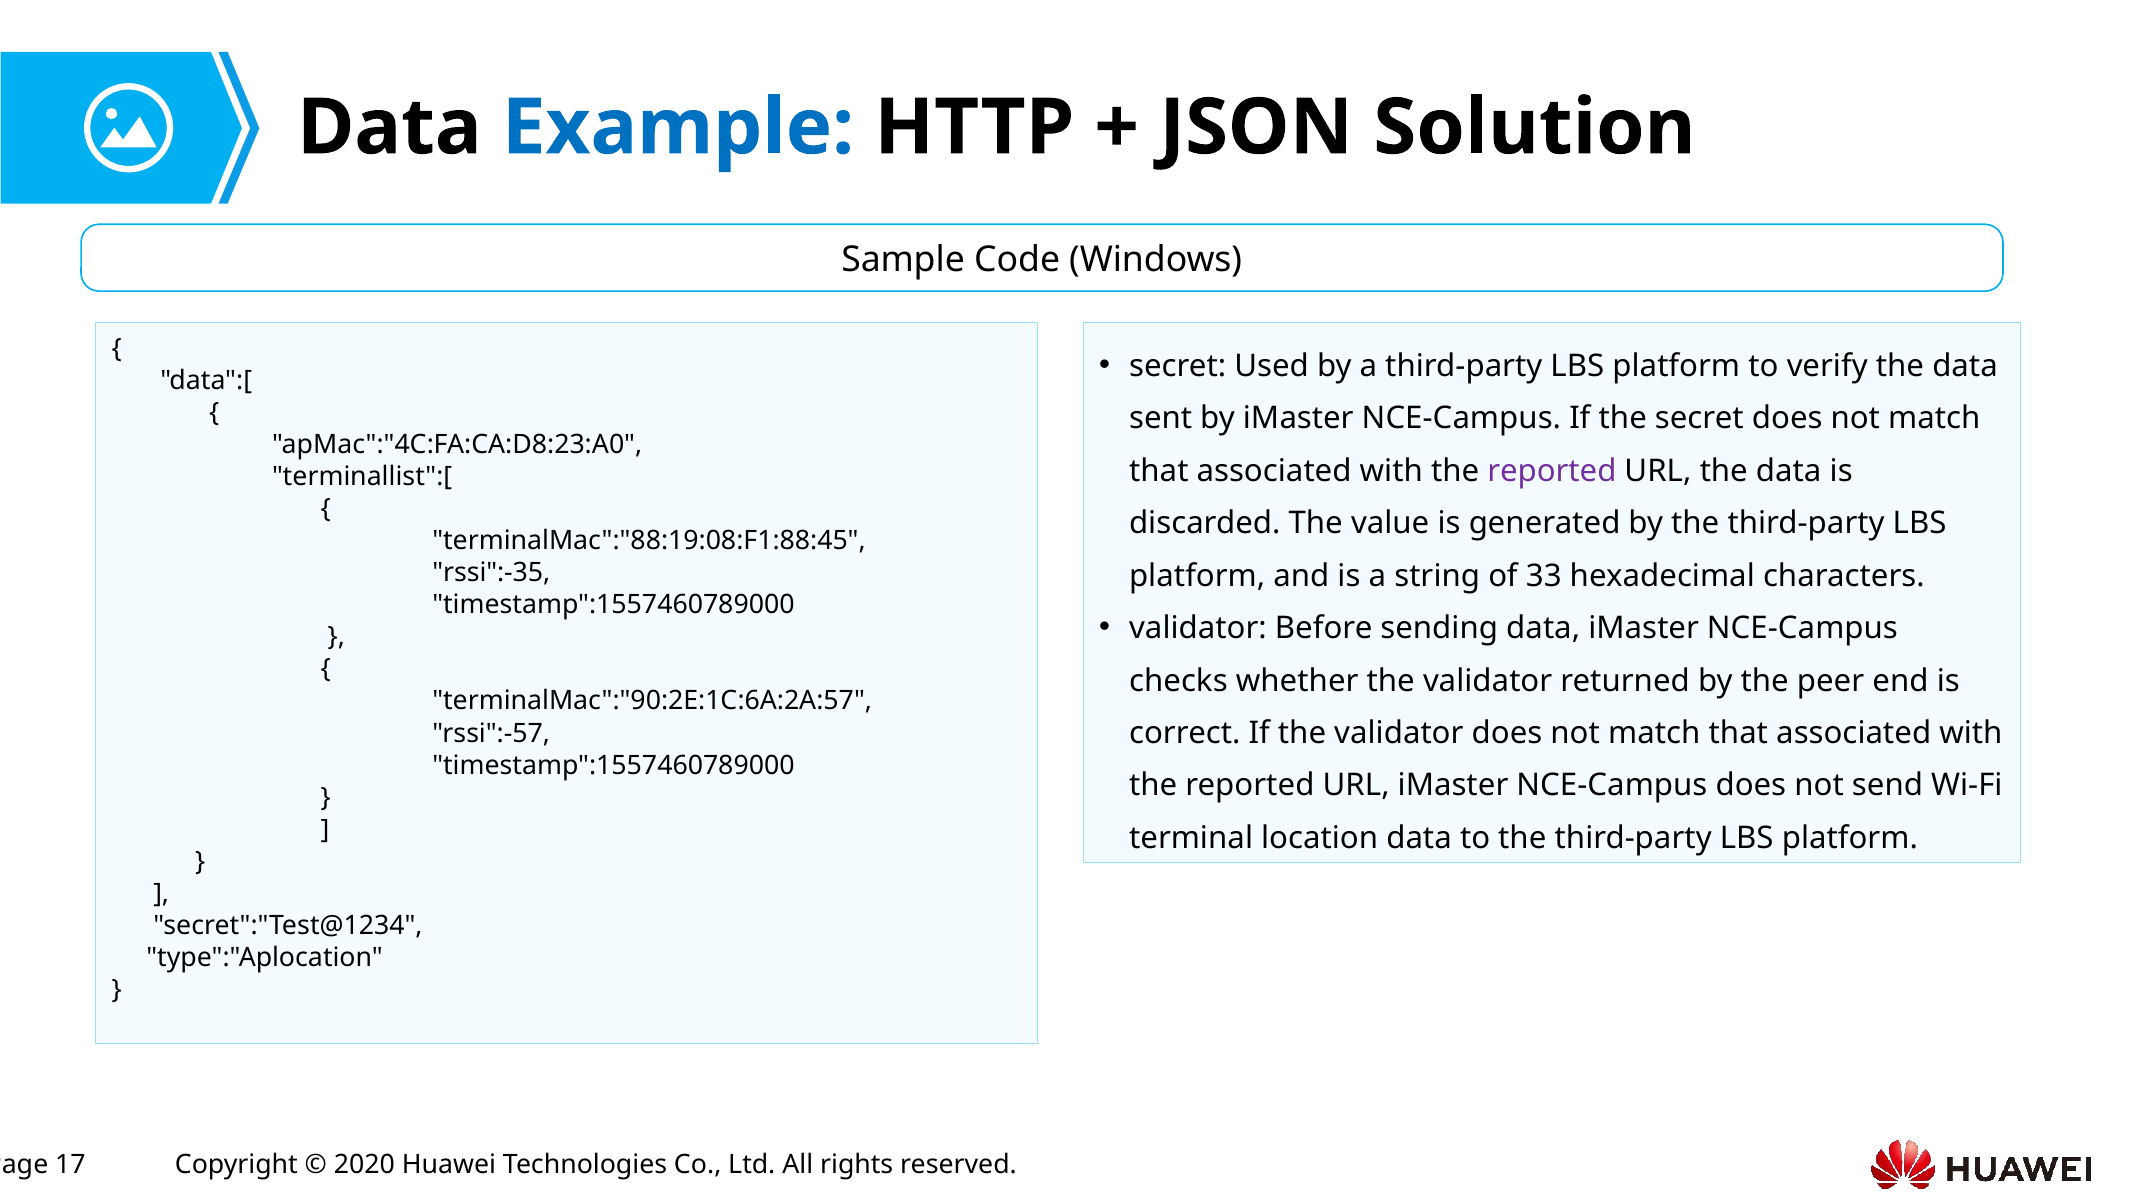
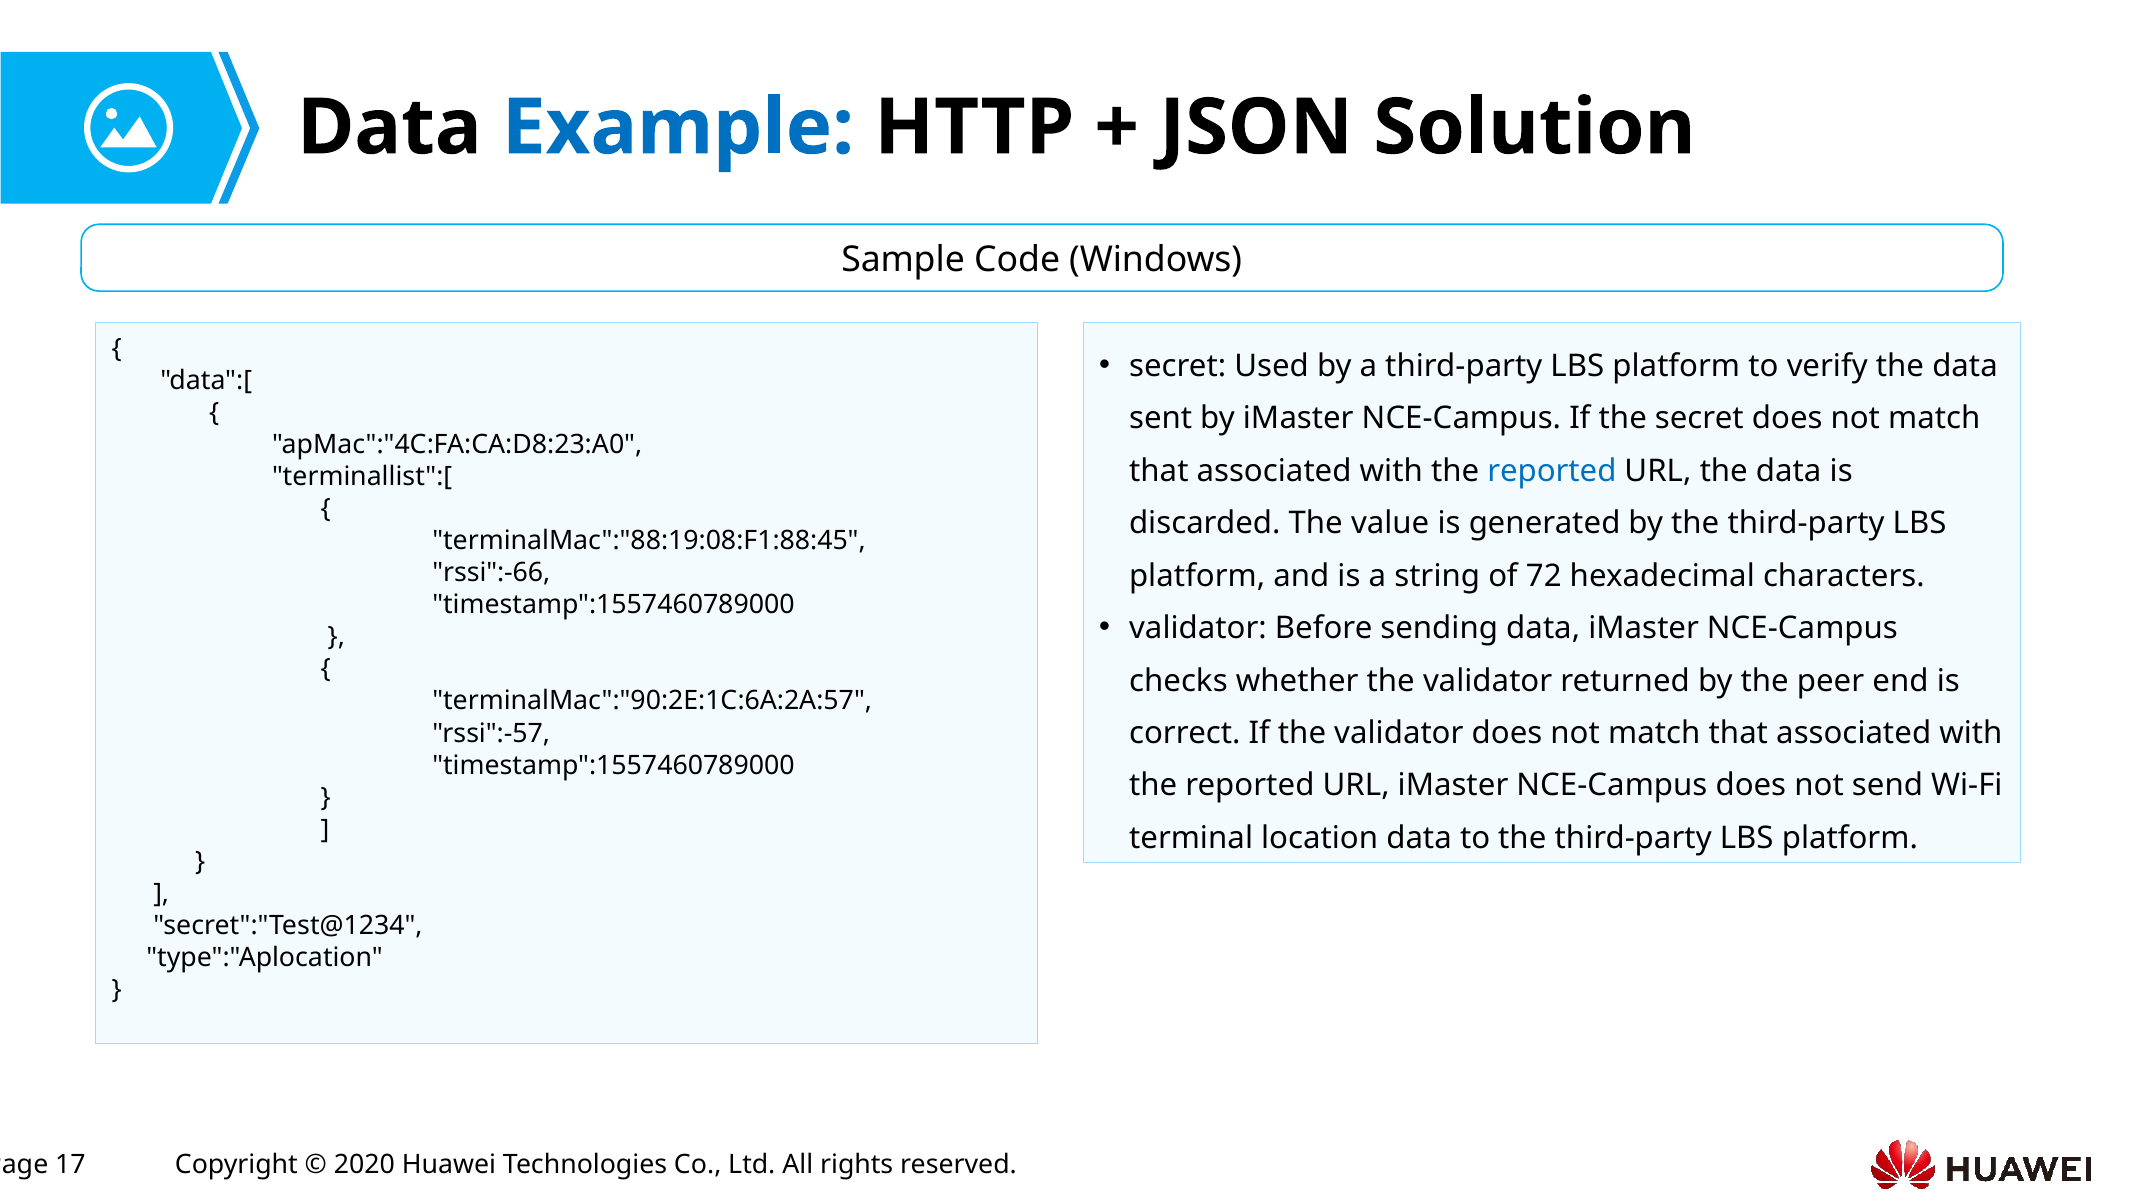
reported colour: purple -> blue (1552, 471)
rssi":-35: rssi":-35 -> rssi":-66 (491, 573)
33: 33 -> 72 (1544, 576)
